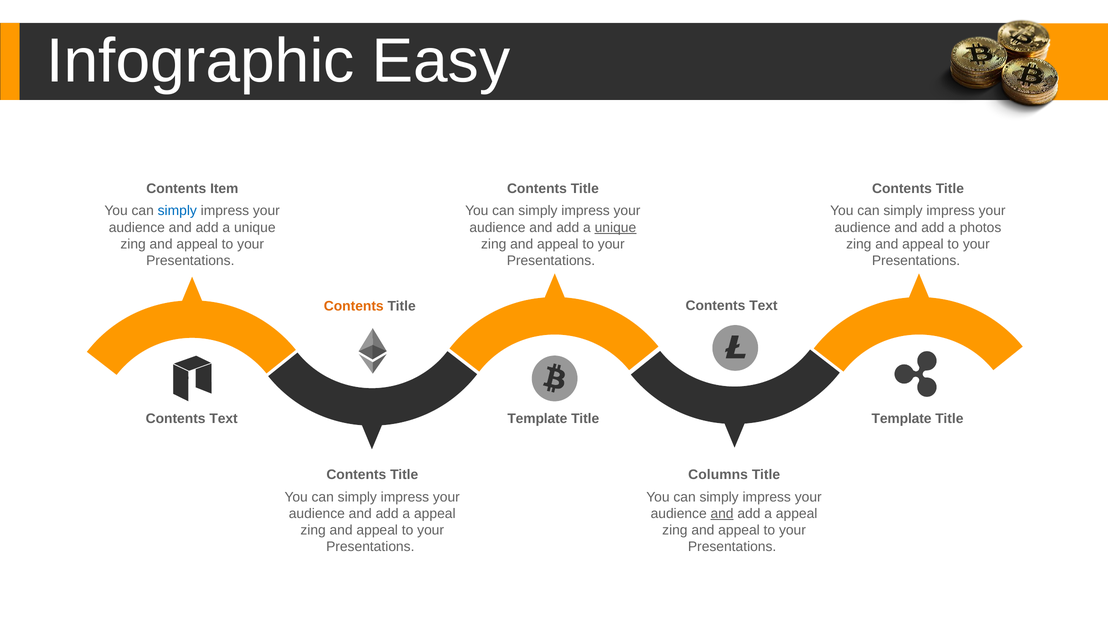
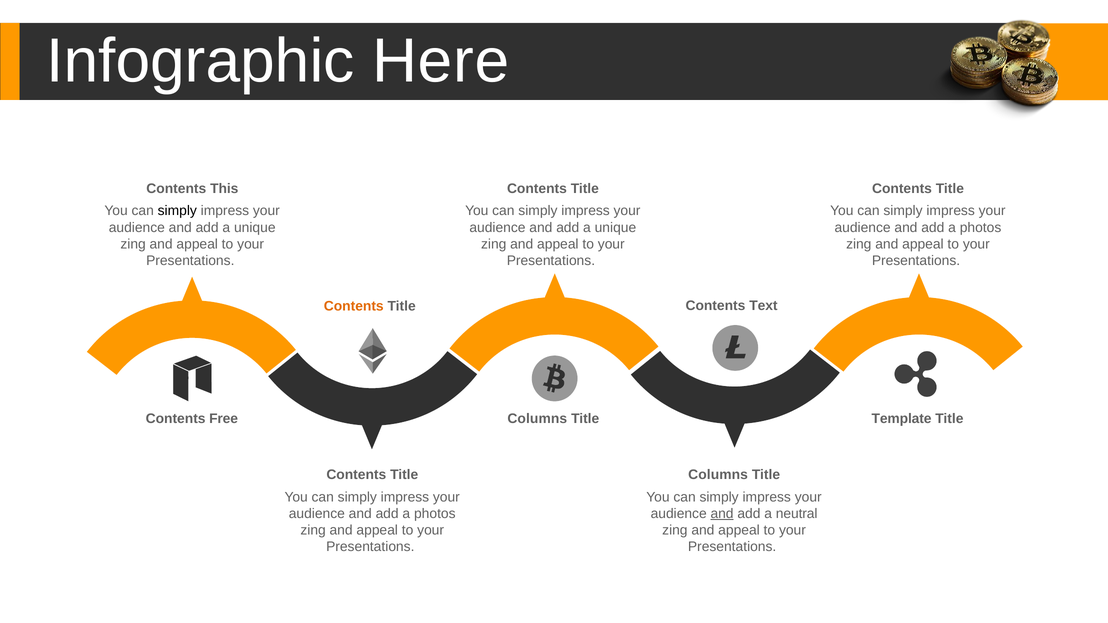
Easy: Easy -> Here (441, 61)
Item: Item -> This (224, 189)
simply colour: blue -> black (177, 211)
unique underline: present -> none (615, 228)
Template: Template -> Columns (537, 419)
Text: Text -> Free (224, 419)
appeal: appeal -> photos (435, 514)
appeal: appeal -> neutral (797, 514)
